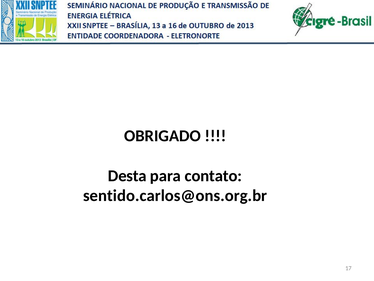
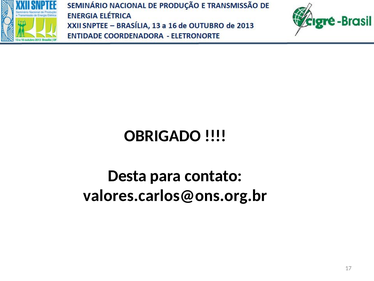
sentido.carlos@ons.org.br: sentido.carlos@ons.org.br -> valores.carlos@ons.org.br (175, 195)
